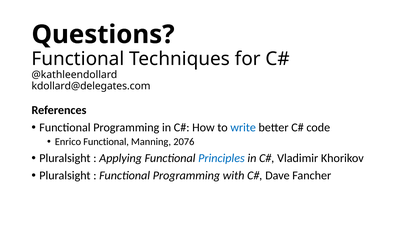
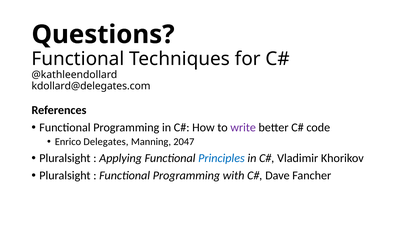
write colour: blue -> purple (243, 127)
Enrico Functional: Functional -> Delegates (106, 142)
2076: 2076 -> 2047 (184, 142)
